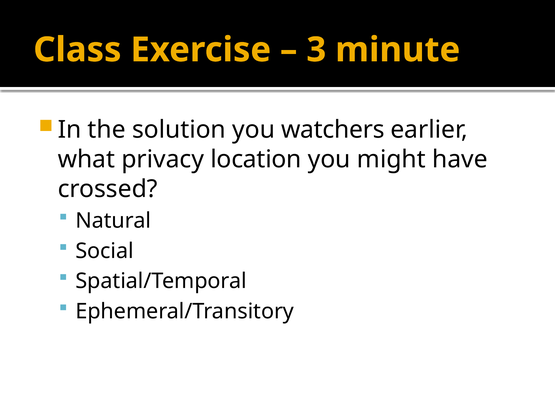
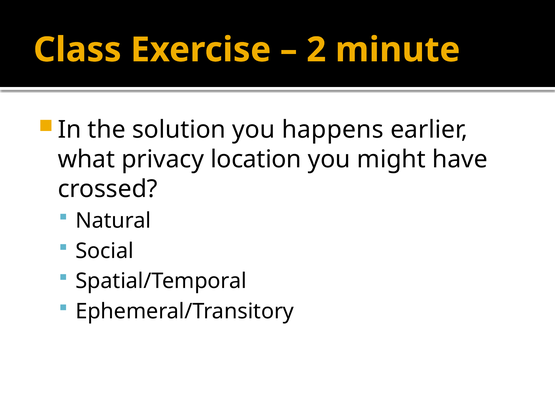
3: 3 -> 2 (316, 50)
watchers: watchers -> happens (333, 130)
